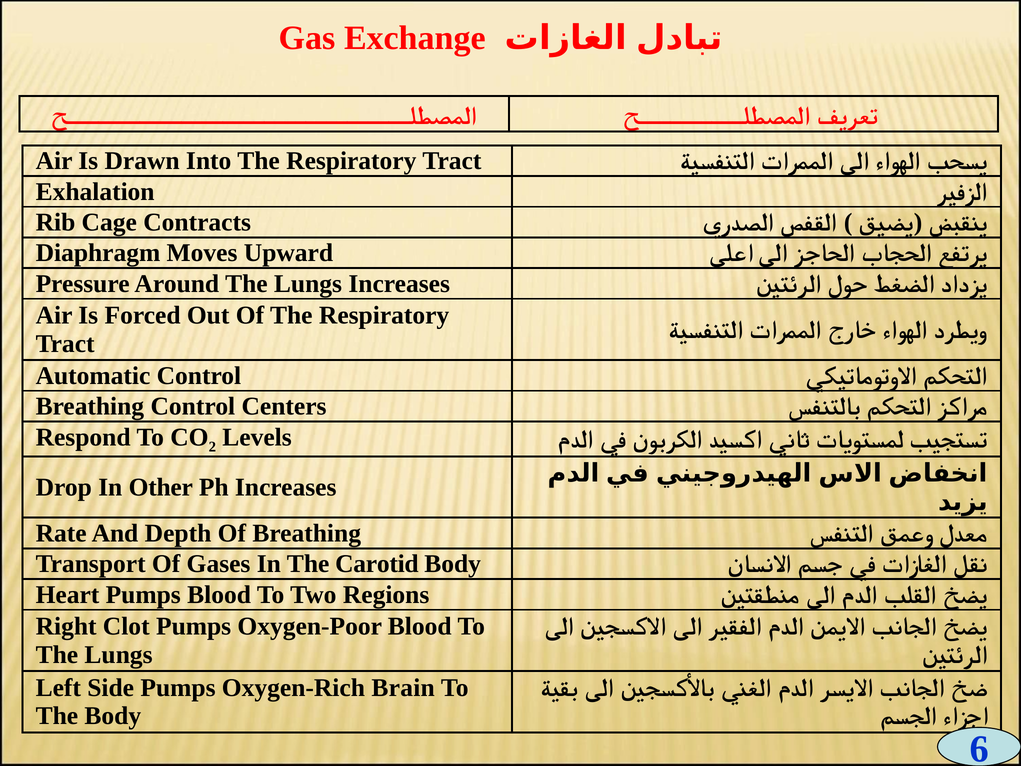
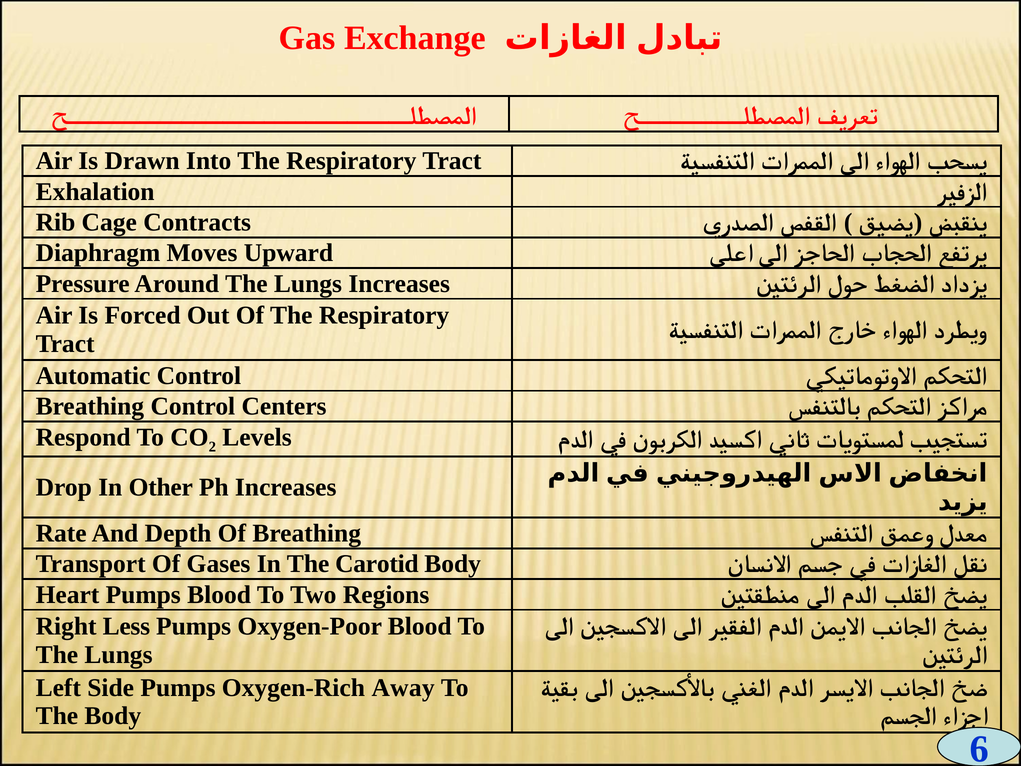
Clot: Clot -> Less (126, 626)
Brain: Brain -> Away (403, 688)
